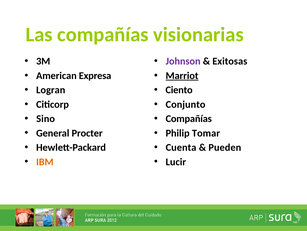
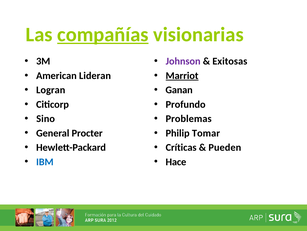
compañías underline: none -> present (103, 34)
Expresa: Expresa -> Lideran (95, 75)
Ciento: Ciento -> Ganan (179, 90)
Conjunto: Conjunto -> Profundo (186, 104)
Compañías: Compañías -> Problemas (189, 118)
Cuenta: Cuenta -> Críticas (181, 147)
IBM colour: orange -> blue (45, 161)
Lucir: Lucir -> Hace (176, 161)
